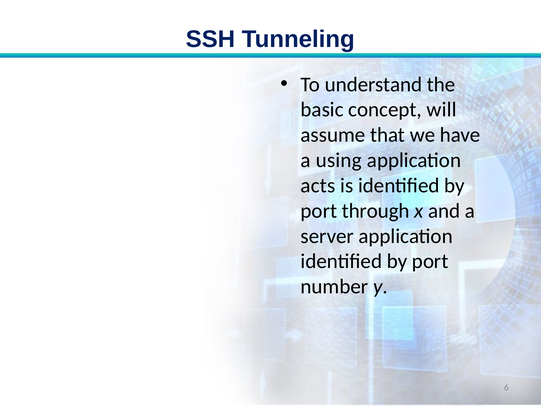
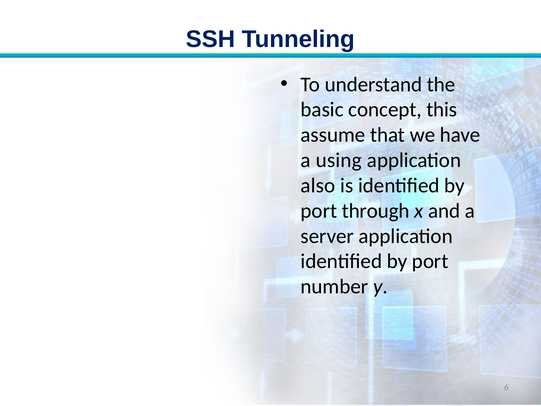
will: will -> this (442, 110)
acts: acts -> also (318, 185)
